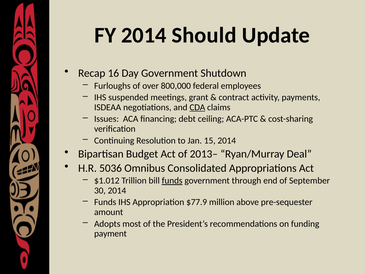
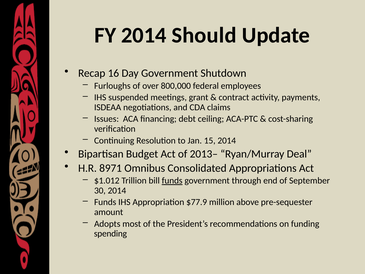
CDA underline: present -> none (197, 107)
5036: 5036 -> 8971 (111, 168)
payment: payment -> spending (110, 233)
